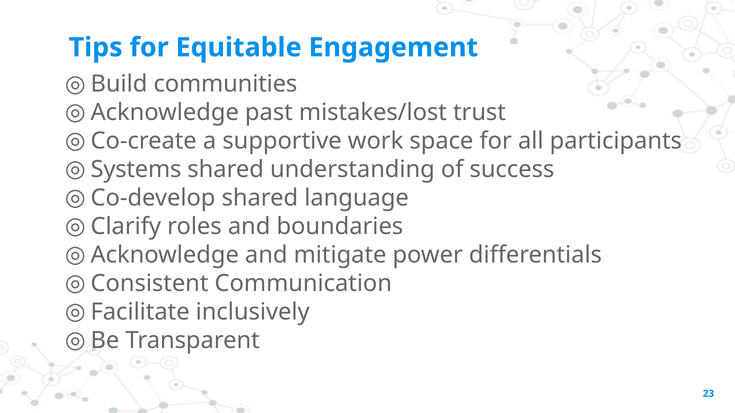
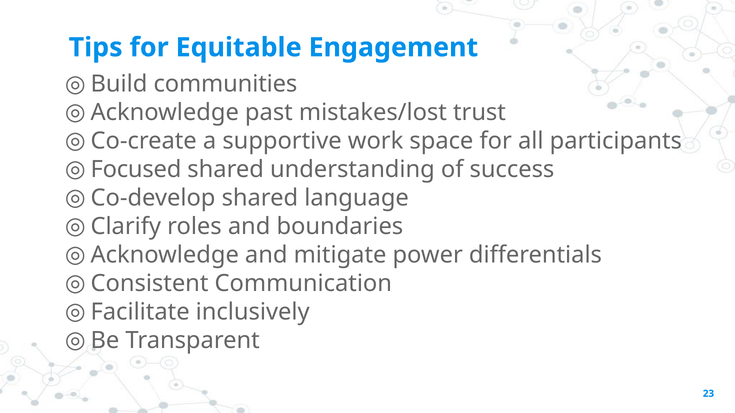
Systems: Systems -> Focused (136, 170)
